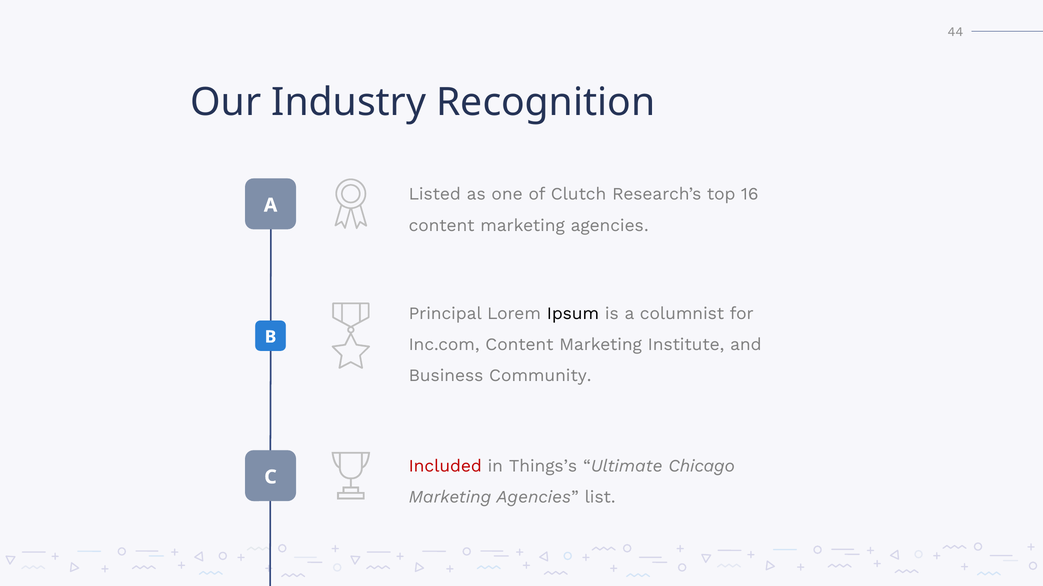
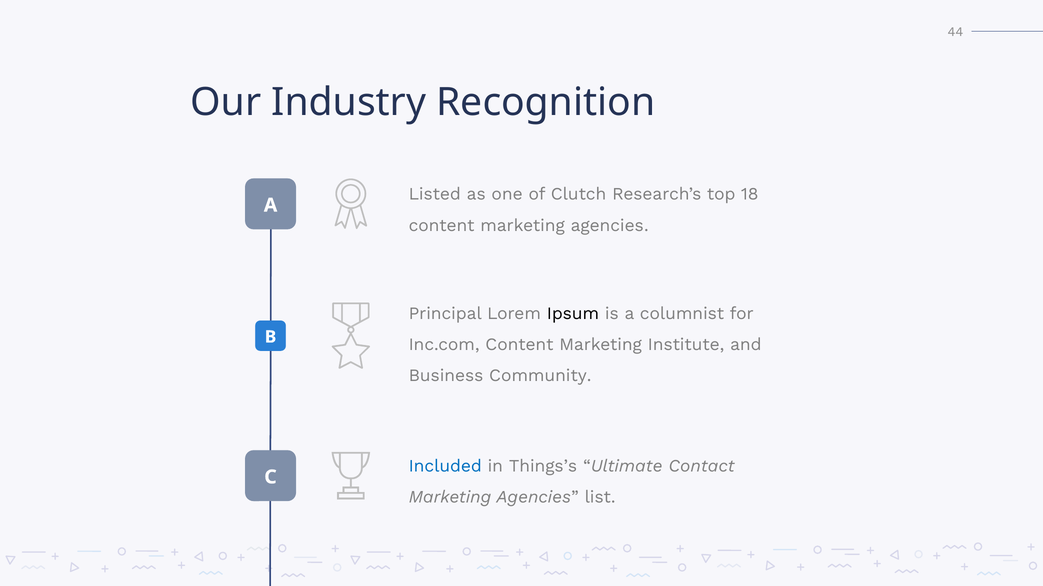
16: 16 -> 18 (750, 194)
Included colour: red -> blue (445, 467)
Chicago: Chicago -> Contact (702, 467)
